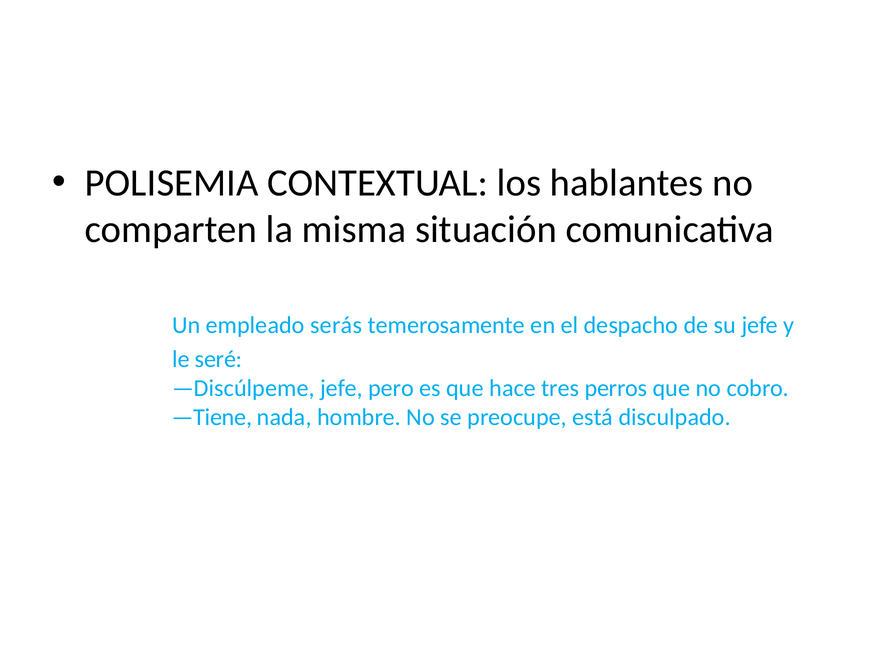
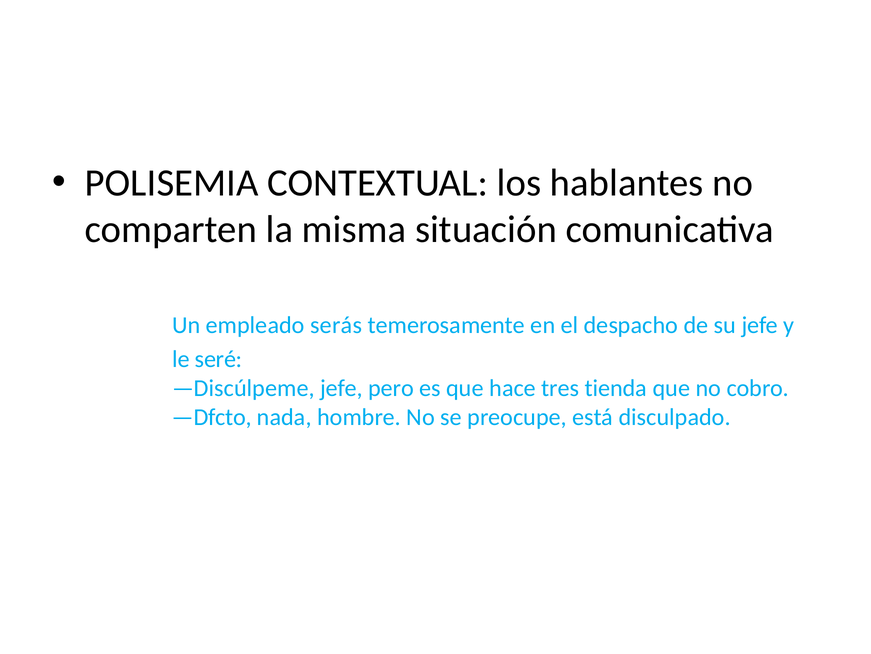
perros: perros -> tienda (616, 388)
—Tiene: —Tiene -> —Dfcto (212, 417)
